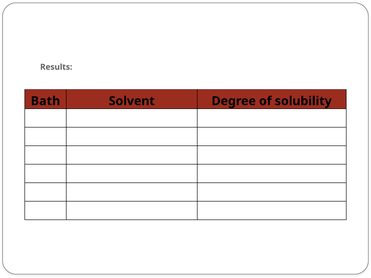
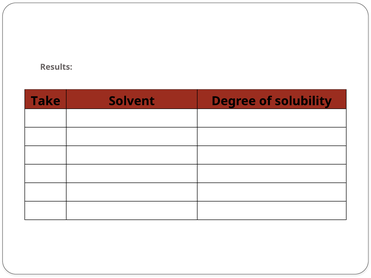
Bath: Bath -> Take (46, 101)
